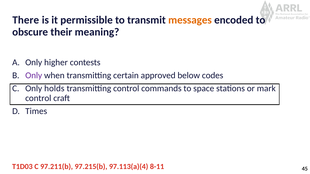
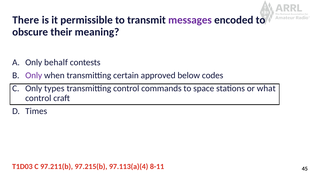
messages colour: orange -> purple (190, 20)
higher: higher -> behalf (56, 63)
holds: holds -> types (54, 89)
mark: mark -> what (266, 89)
